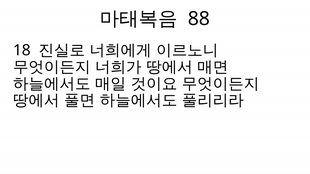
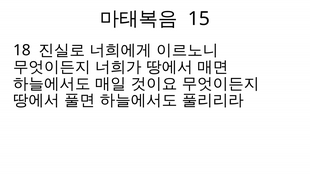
88: 88 -> 15 (199, 19)
